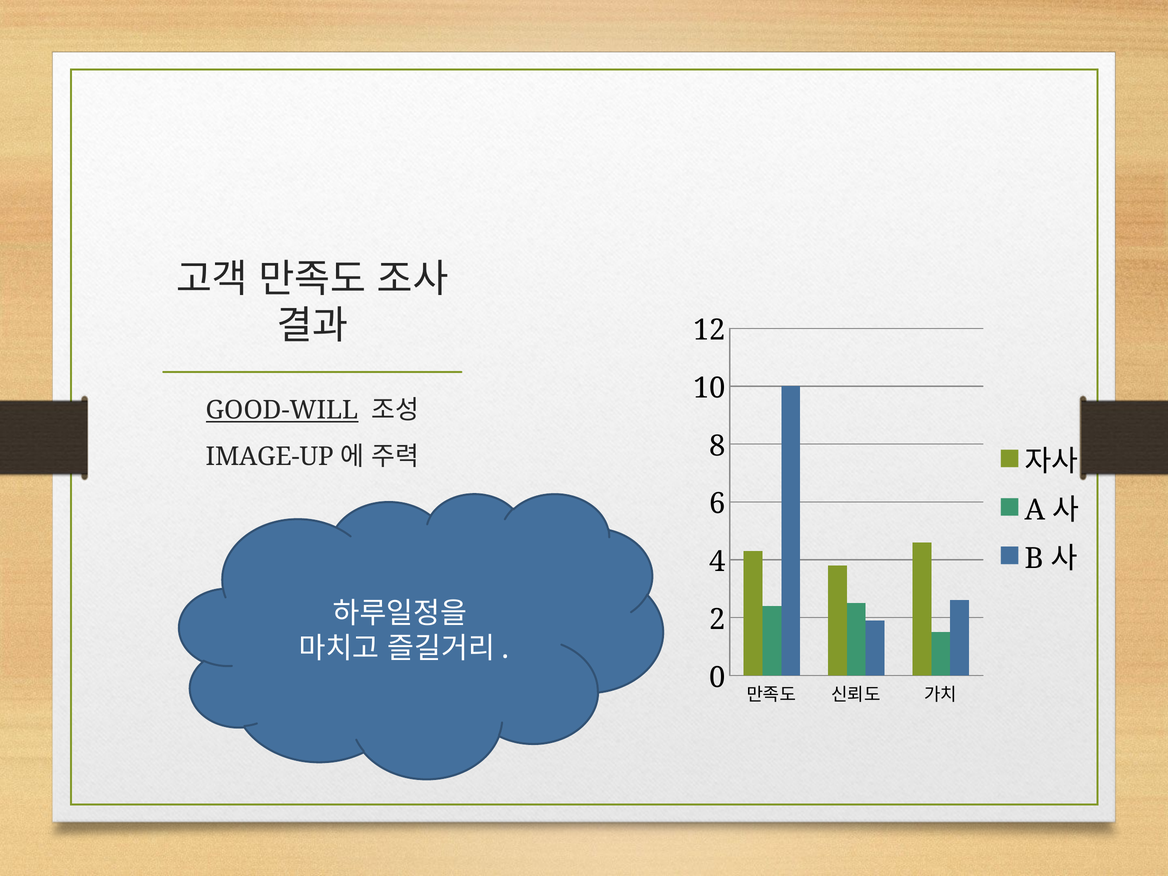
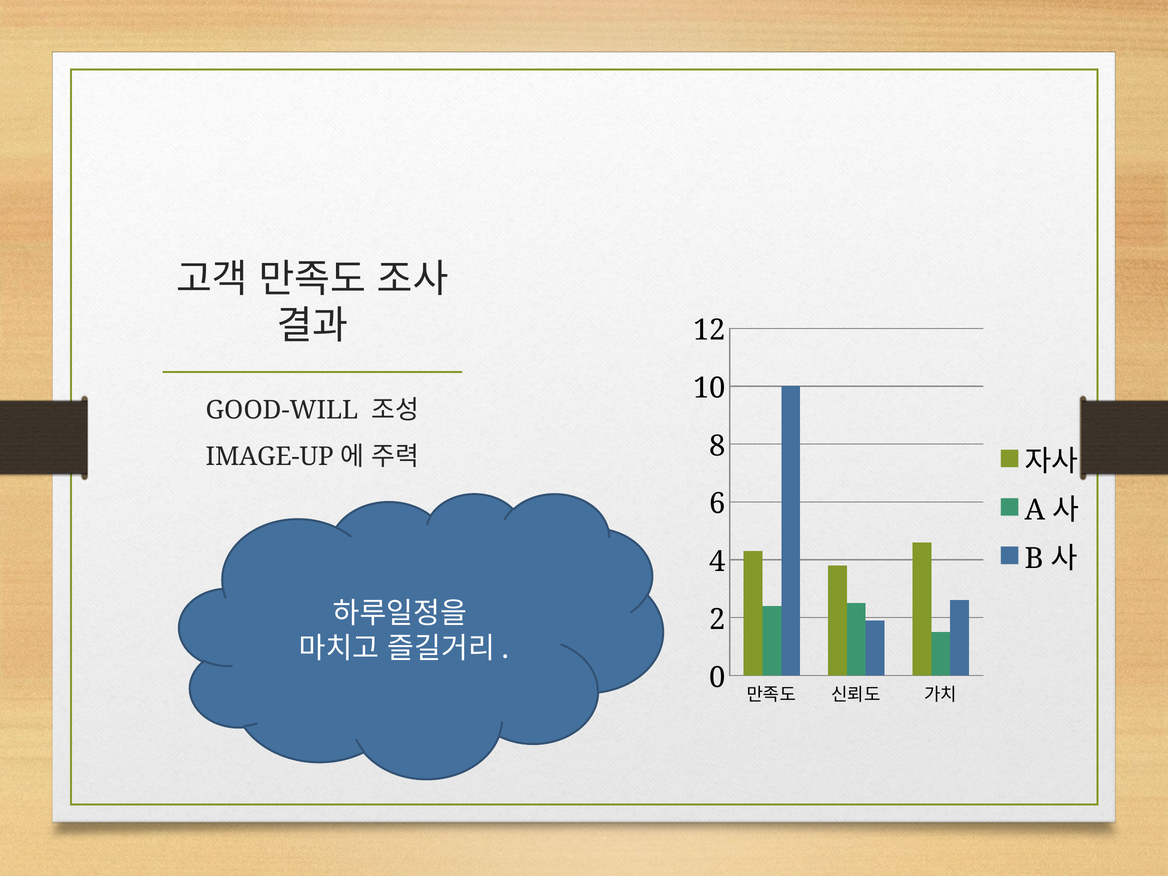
GOOD-WILL underline: present -> none (282, 410)
